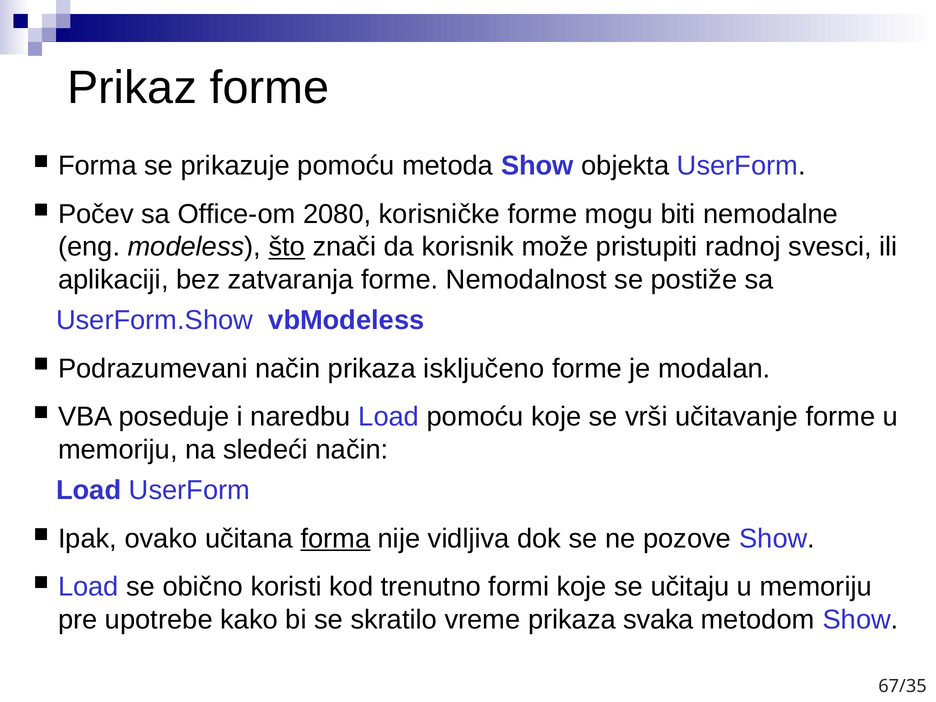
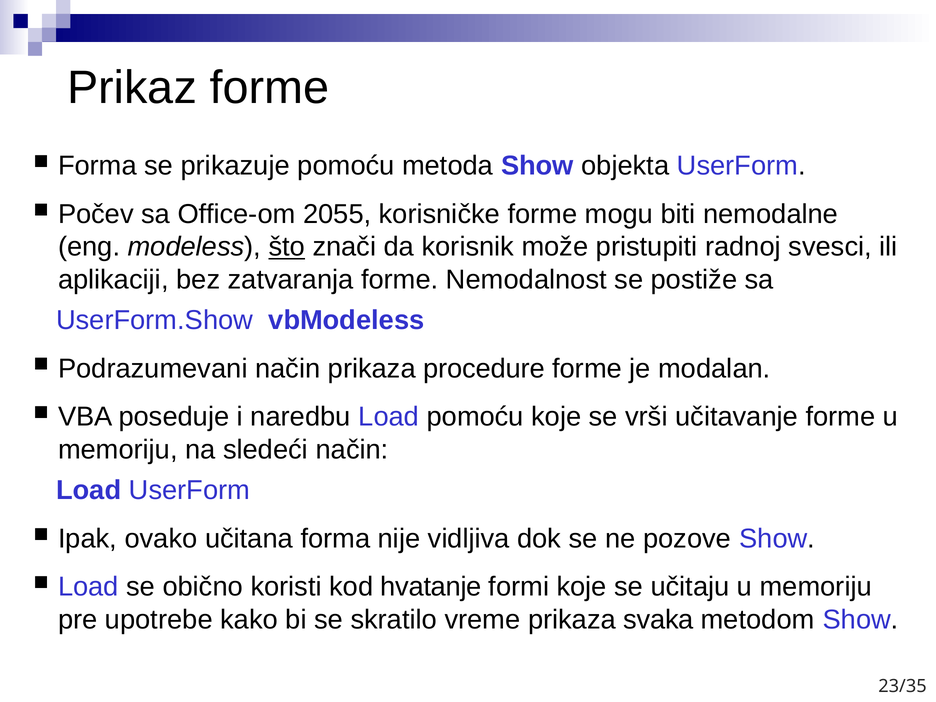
2080: 2080 -> 2055 (337, 214)
isključeno: isključeno -> procedure (484, 369)
forma underline: present -> none (335, 539)
trenutno: trenutno -> hvatanje (431, 587)
67/35: 67/35 -> 23/35 (903, 686)
